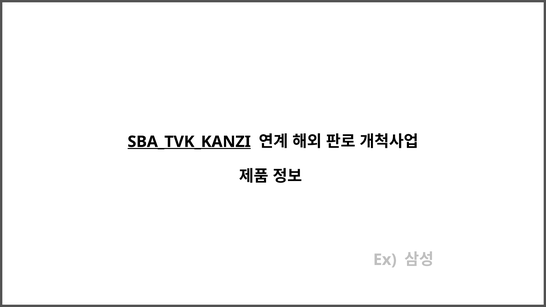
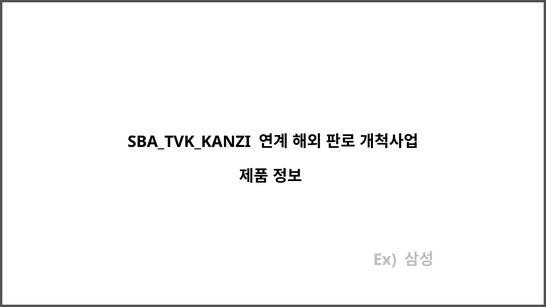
SBA_TVK_KANZI underline: present -> none (189, 142)
